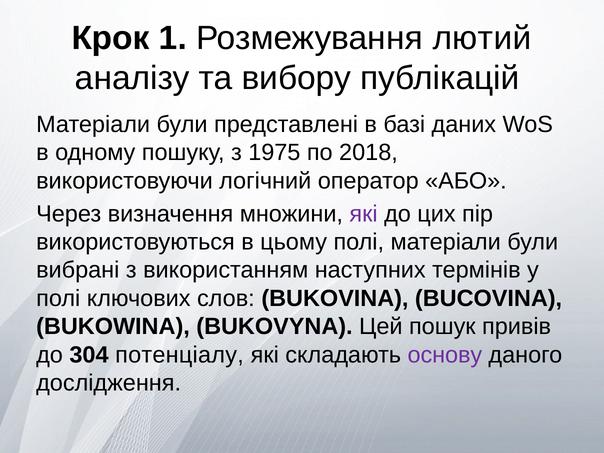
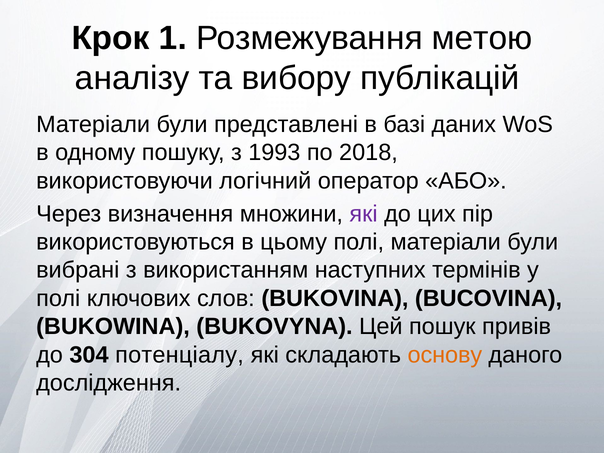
лютий: лютий -> метою (482, 38)
1975: 1975 -> 1993 (274, 153)
основу colour: purple -> orange (445, 355)
